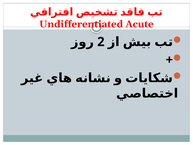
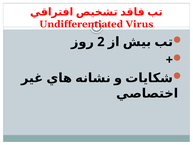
Acute: Acute -> Virus (139, 24)
